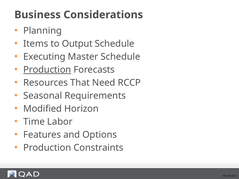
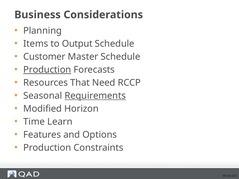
Executing: Executing -> Customer (44, 57)
Requirements underline: none -> present (95, 96)
Labor: Labor -> Learn (60, 122)
